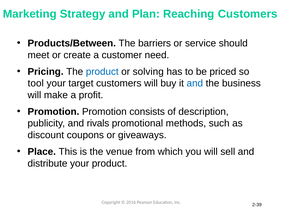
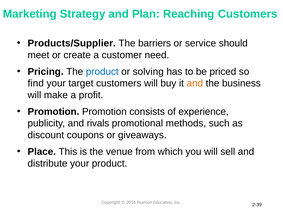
Products/Between: Products/Between -> Products/Supplier (72, 43)
tool: tool -> find (36, 83)
and colour: blue -> orange (195, 83)
description: description -> experience (204, 112)
